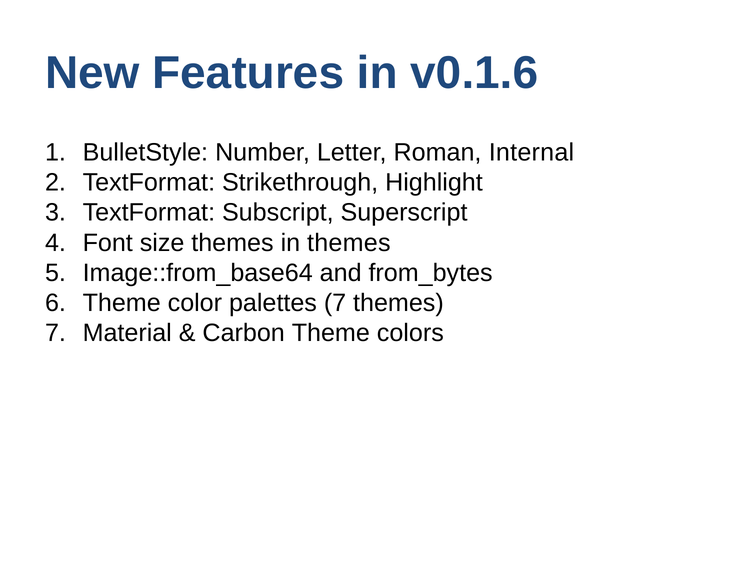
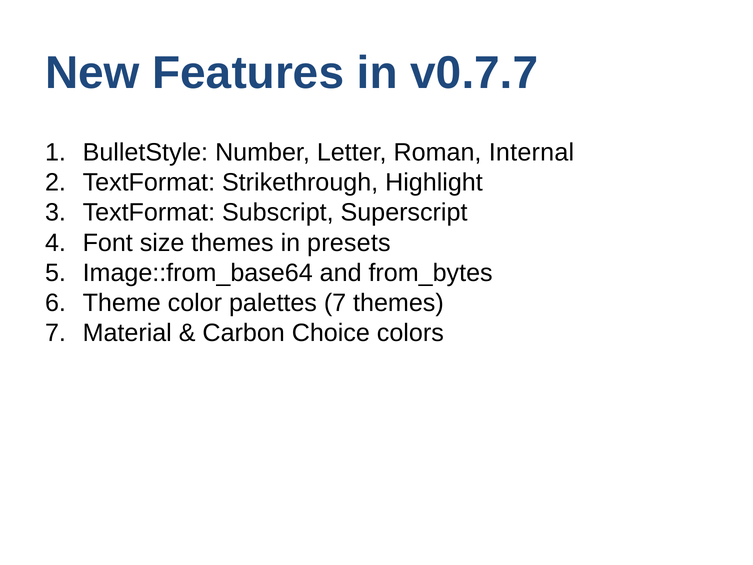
v0.1.6: v0.1.6 -> v0.7.7 (474, 73)
in themes: themes -> presets (349, 243)
Carbon Theme: Theme -> Choice (331, 333)
